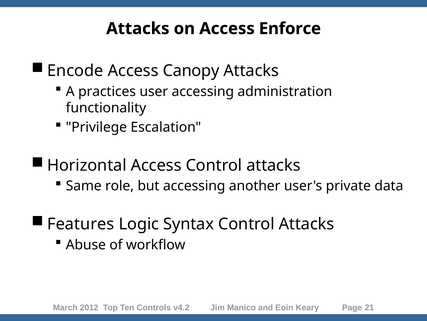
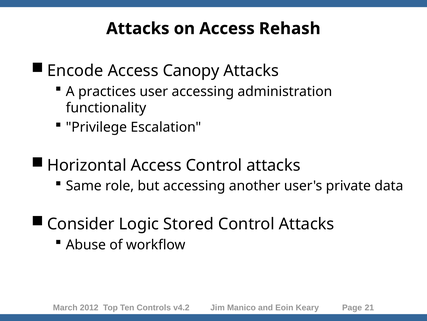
Enforce: Enforce -> Rehash (290, 29)
Features: Features -> Consider (81, 224)
Syntax: Syntax -> Stored (189, 224)
